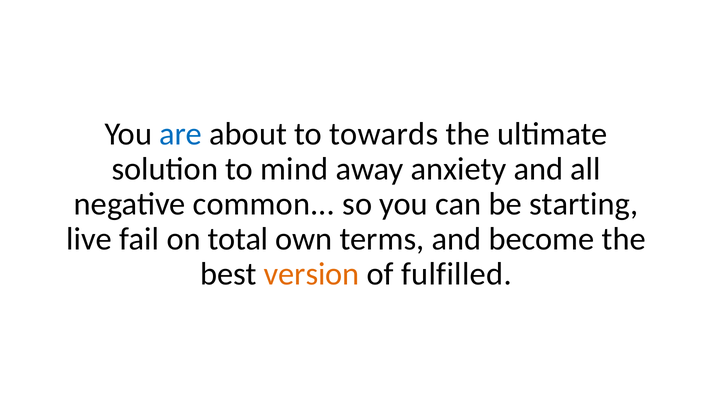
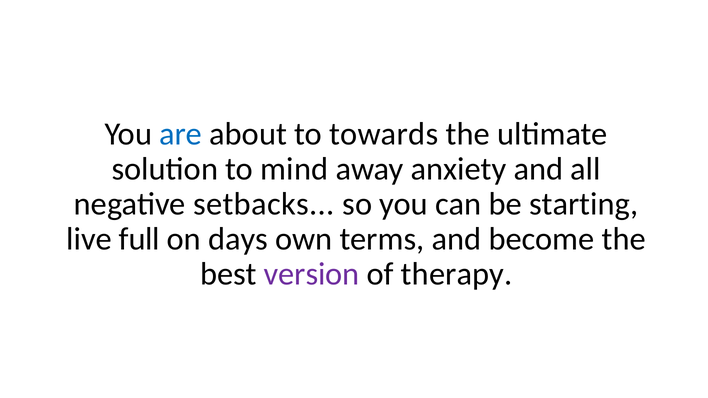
common: common -> setbacks (264, 204)
fail: fail -> full (139, 239)
total: total -> days (238, 239)
version colour: orange -> purple (312, 274)
fulfilled: fulfilled -> therapy (457, 274)
